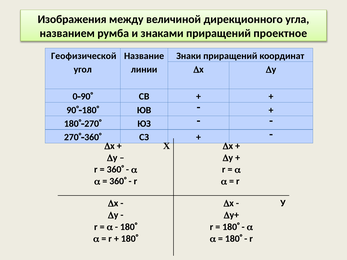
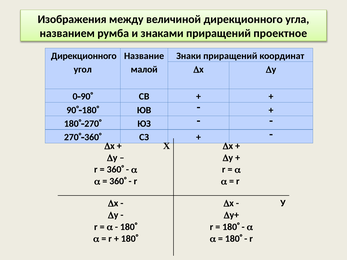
Геофизической: Геофизической -> Дирекционного (84, 56)
линии: линии -> малой (144, 69)
